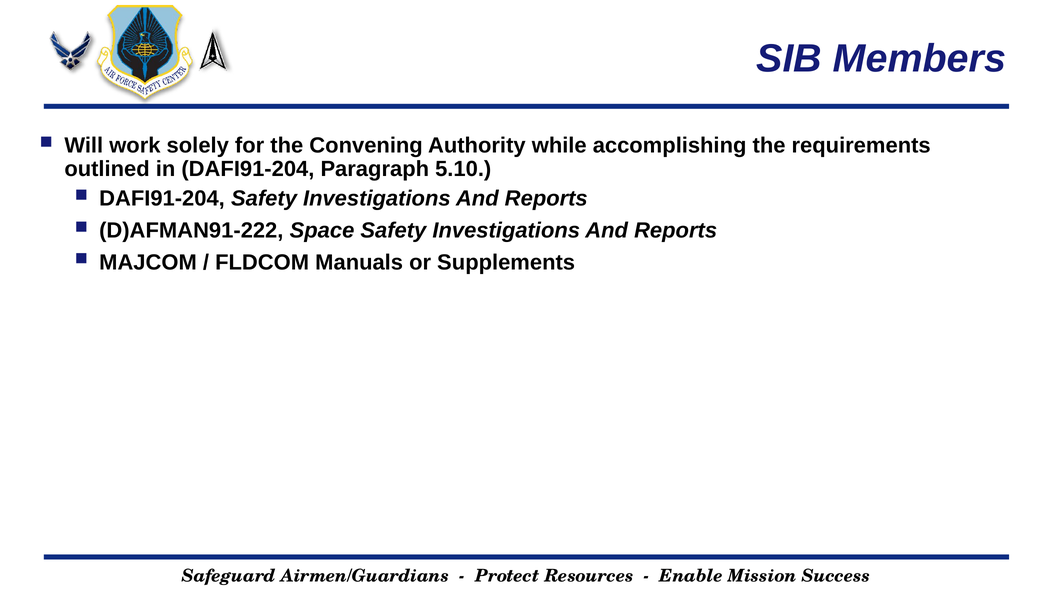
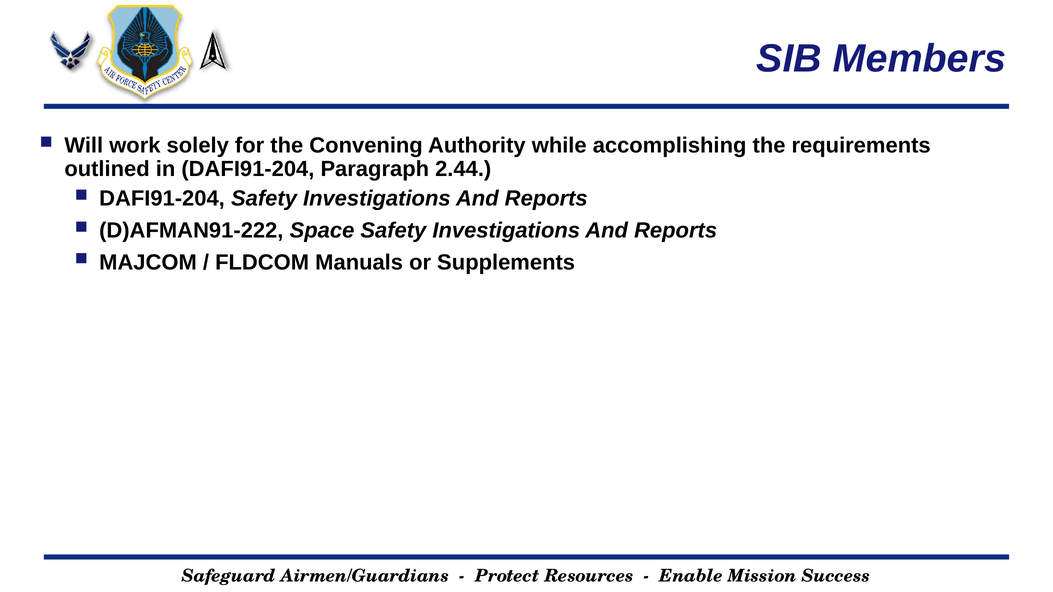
5.10: 5.10 -> 2.44 (463, 169)
